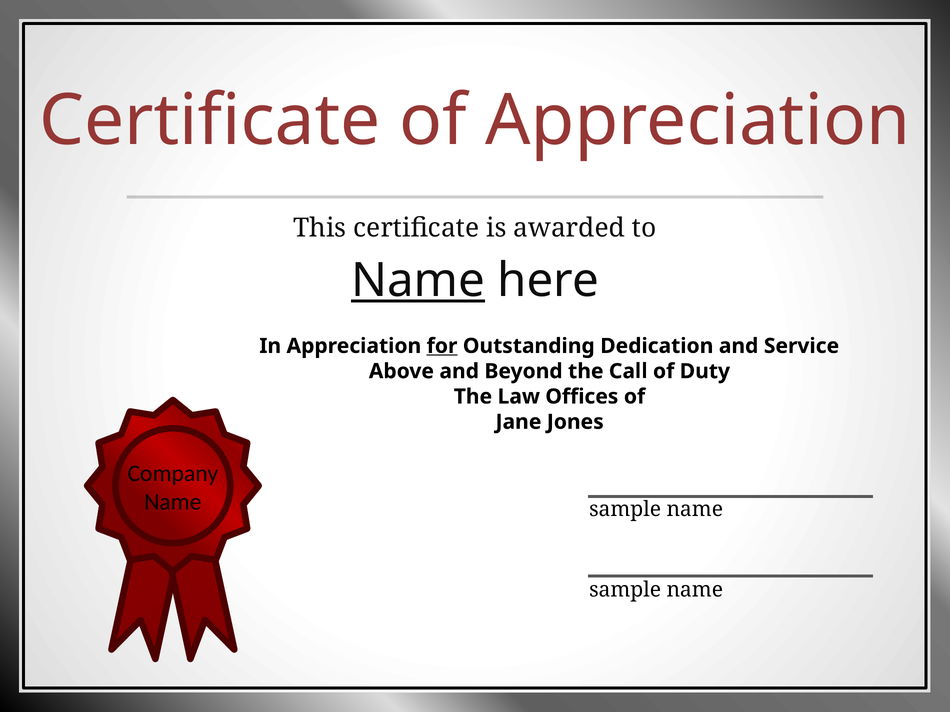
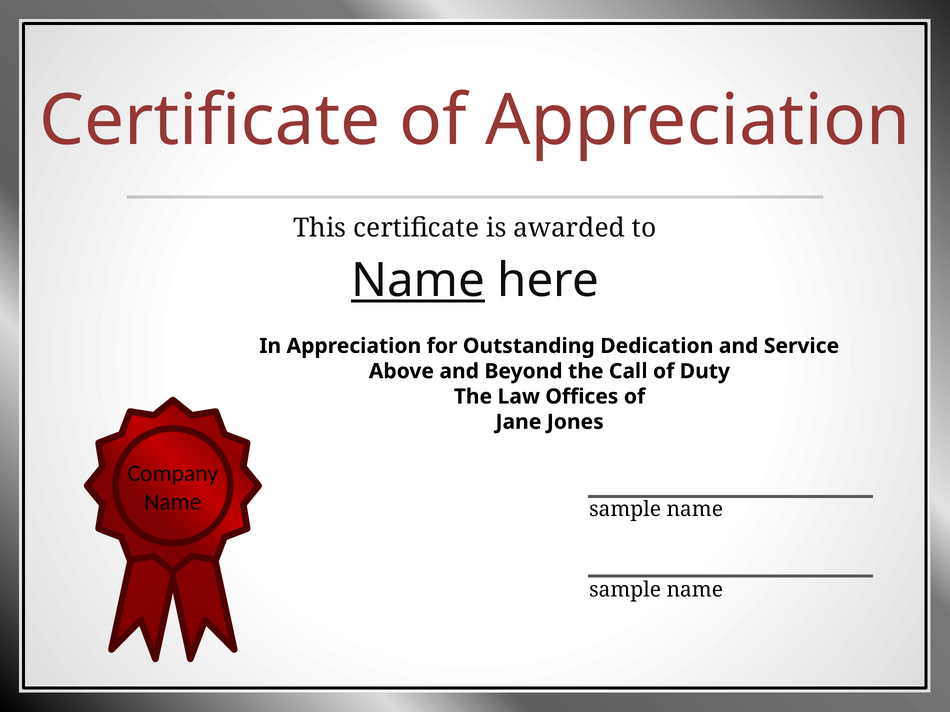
for underline: present -> none (442, 346)
